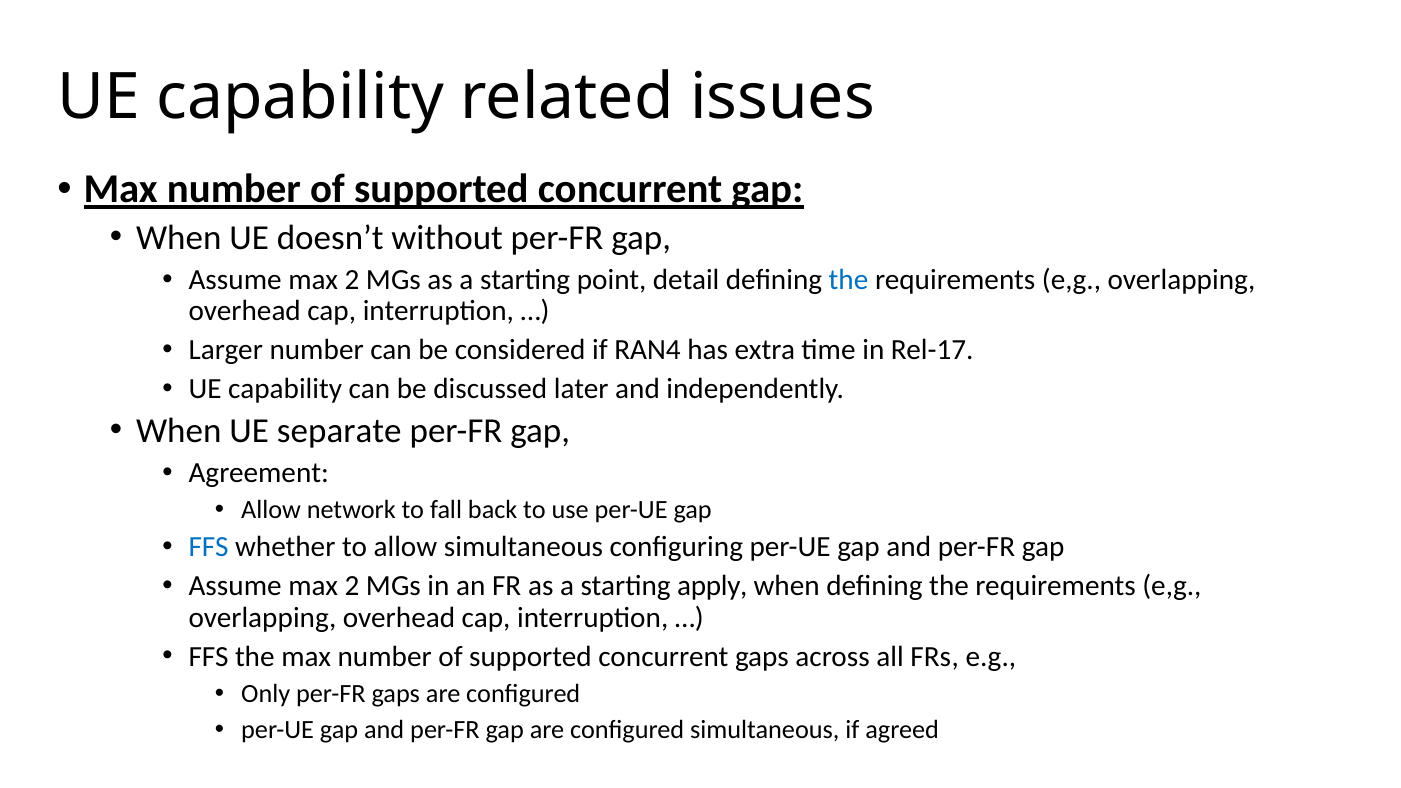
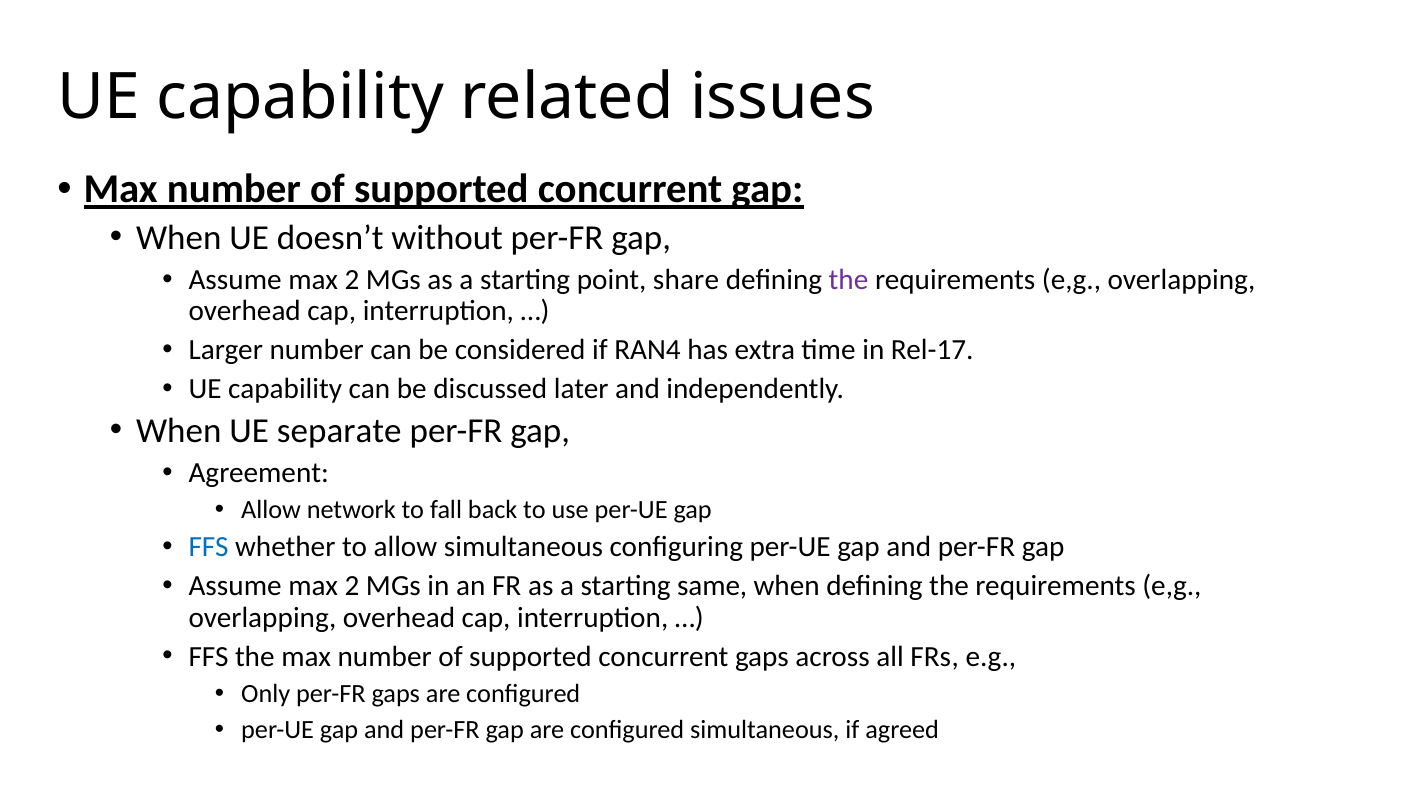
detail: detail -> share (686, 280)
the colour: blue -> purple (849, 280)
apply: apply -> same (712, 586)
